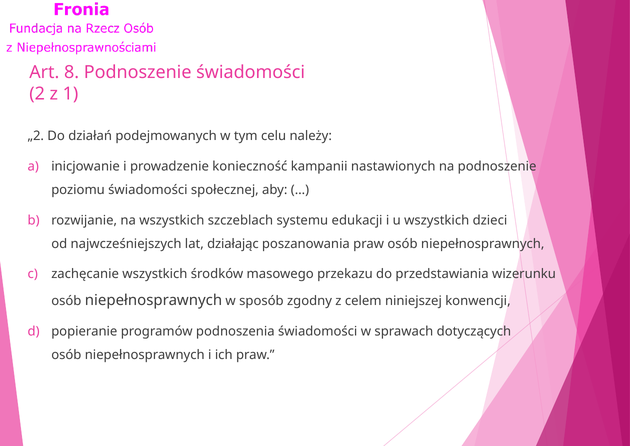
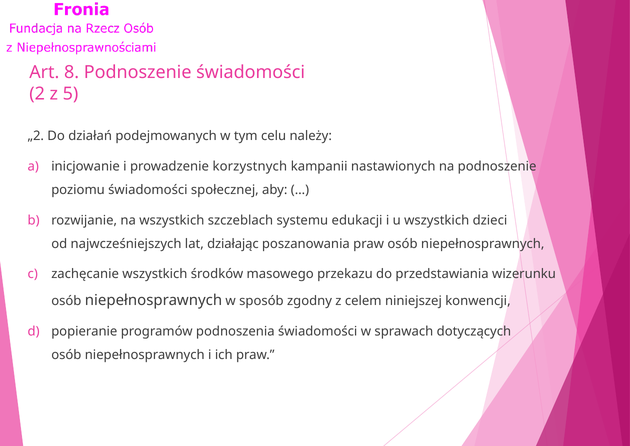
1: 1 -> 5 (71, 94)
konieczność: konieczność -> korzystnych (250, 166)
